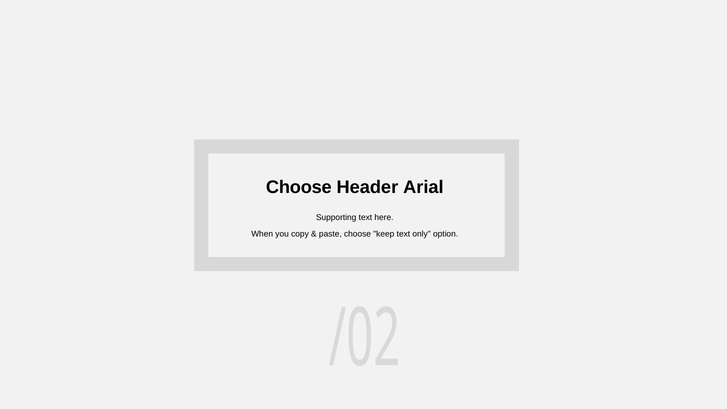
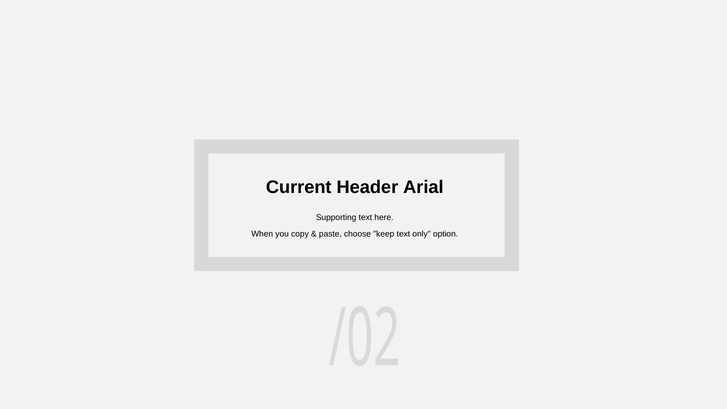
Choose: Choose -> Current (299, 187)
